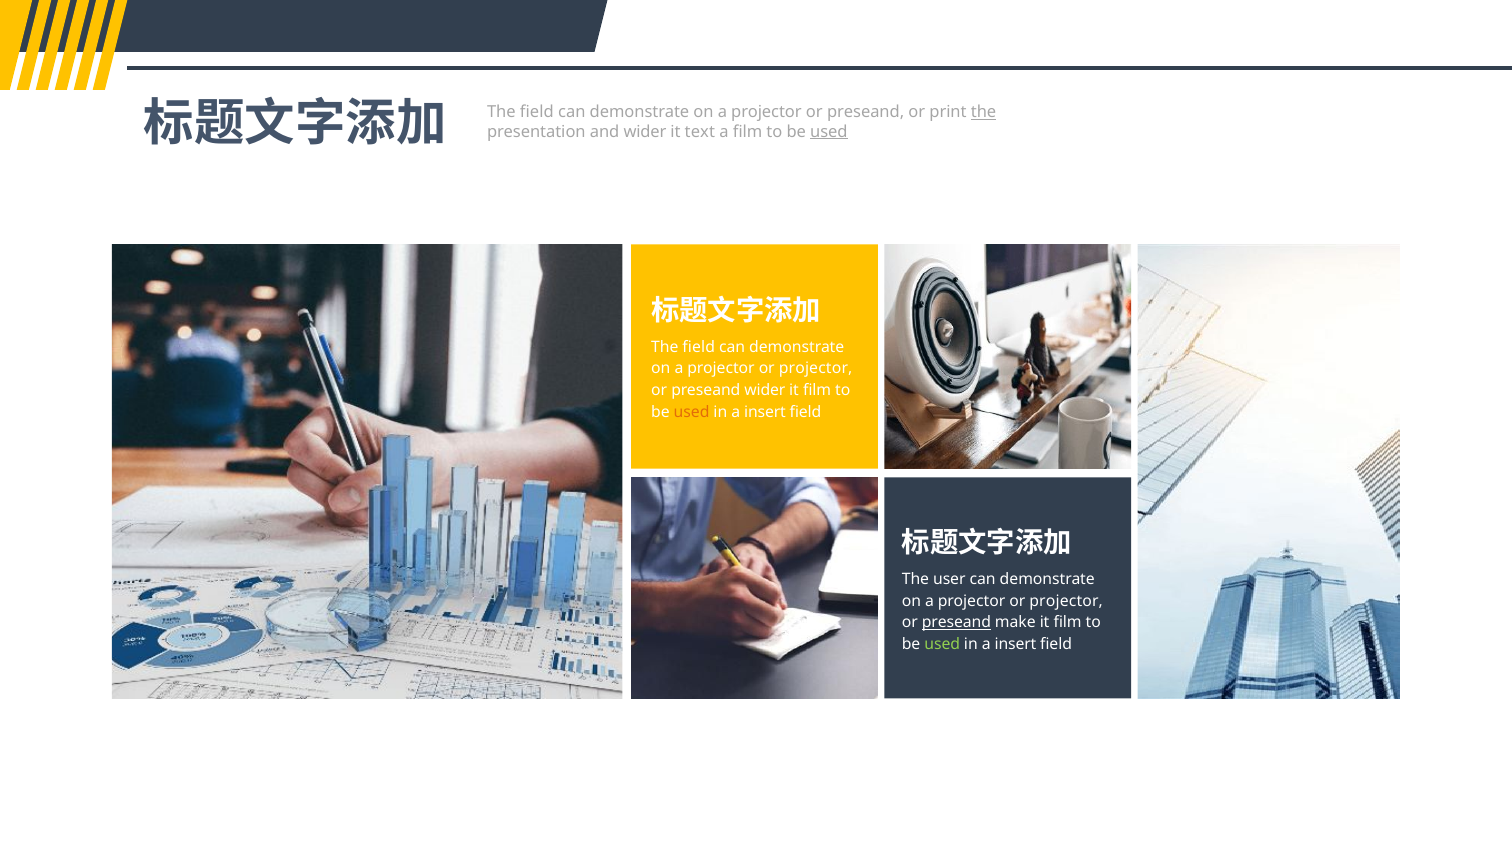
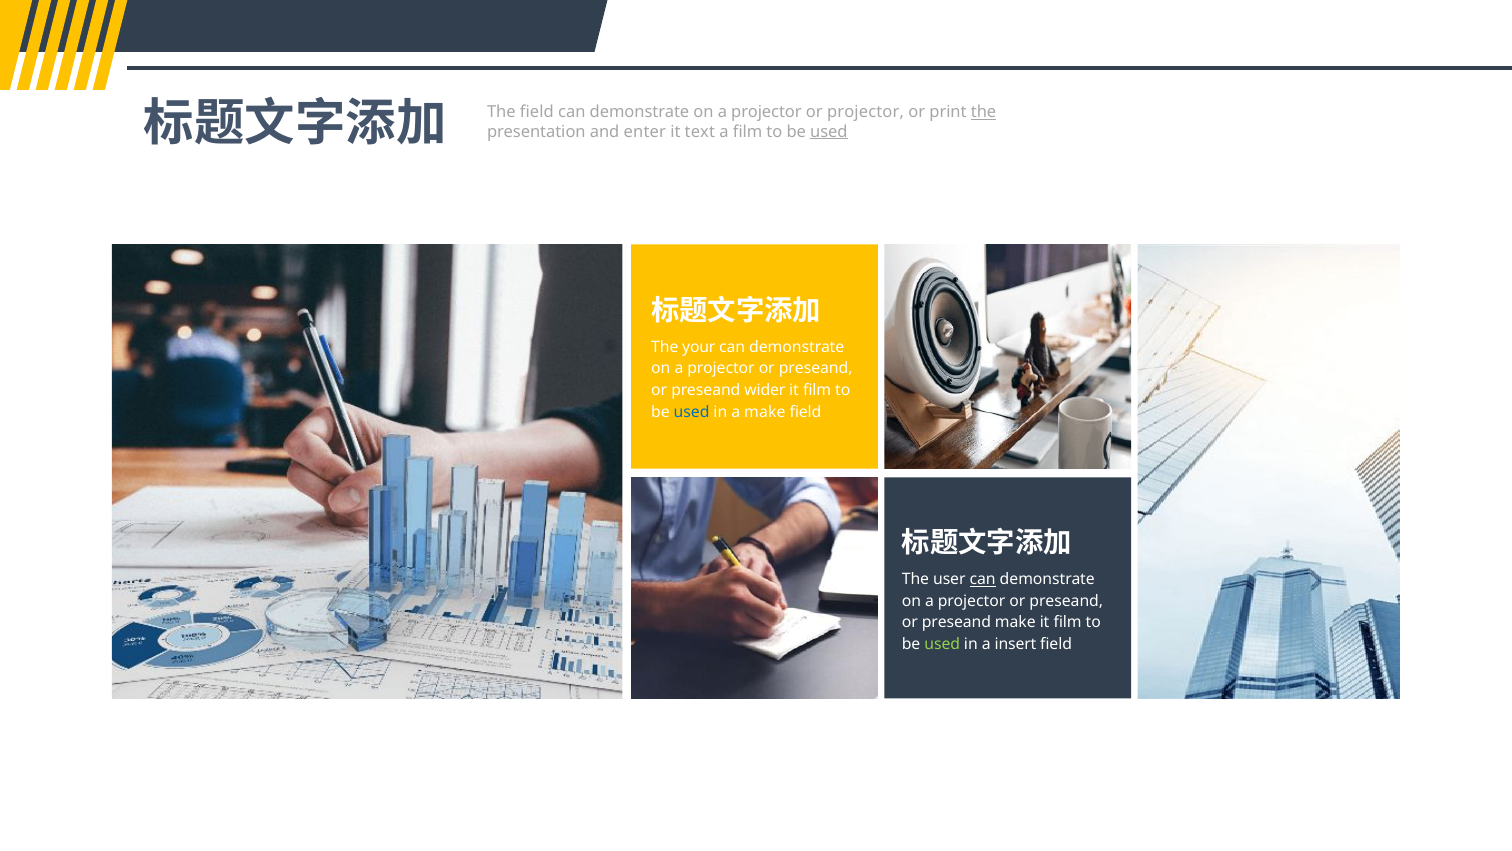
a projector or preseand: preseand -> projector (866, 112)
and wider: wider -> enter (645, 132)
field: field -> your (699, 347)
projector: projector -> preseand (816, 368)
used colour: orange -> blue (692, 412)
insert: insert -> make (765, 412)
can underline: none -> present (983, 579)
projector: projector -> preseand (1066, 601)
preseand underline: present -> none (956, 622)
